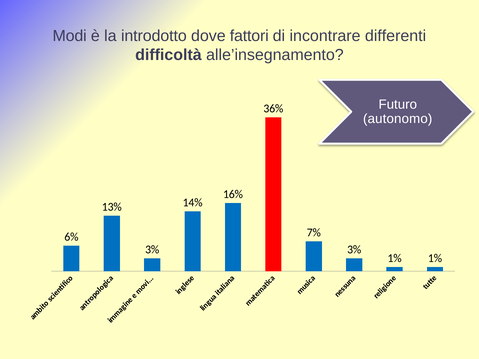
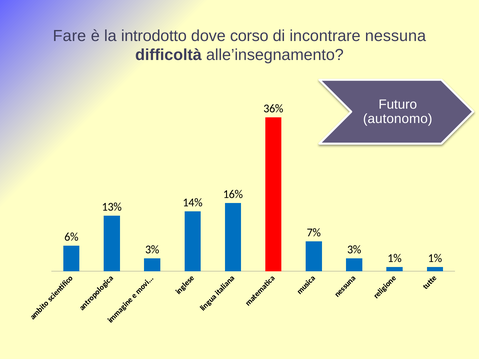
Modi: Modi -> Fare (69, 36)
fattori: fattori -> corso (249, 36)
differenti: differenti -> nessuna (396, 36)
